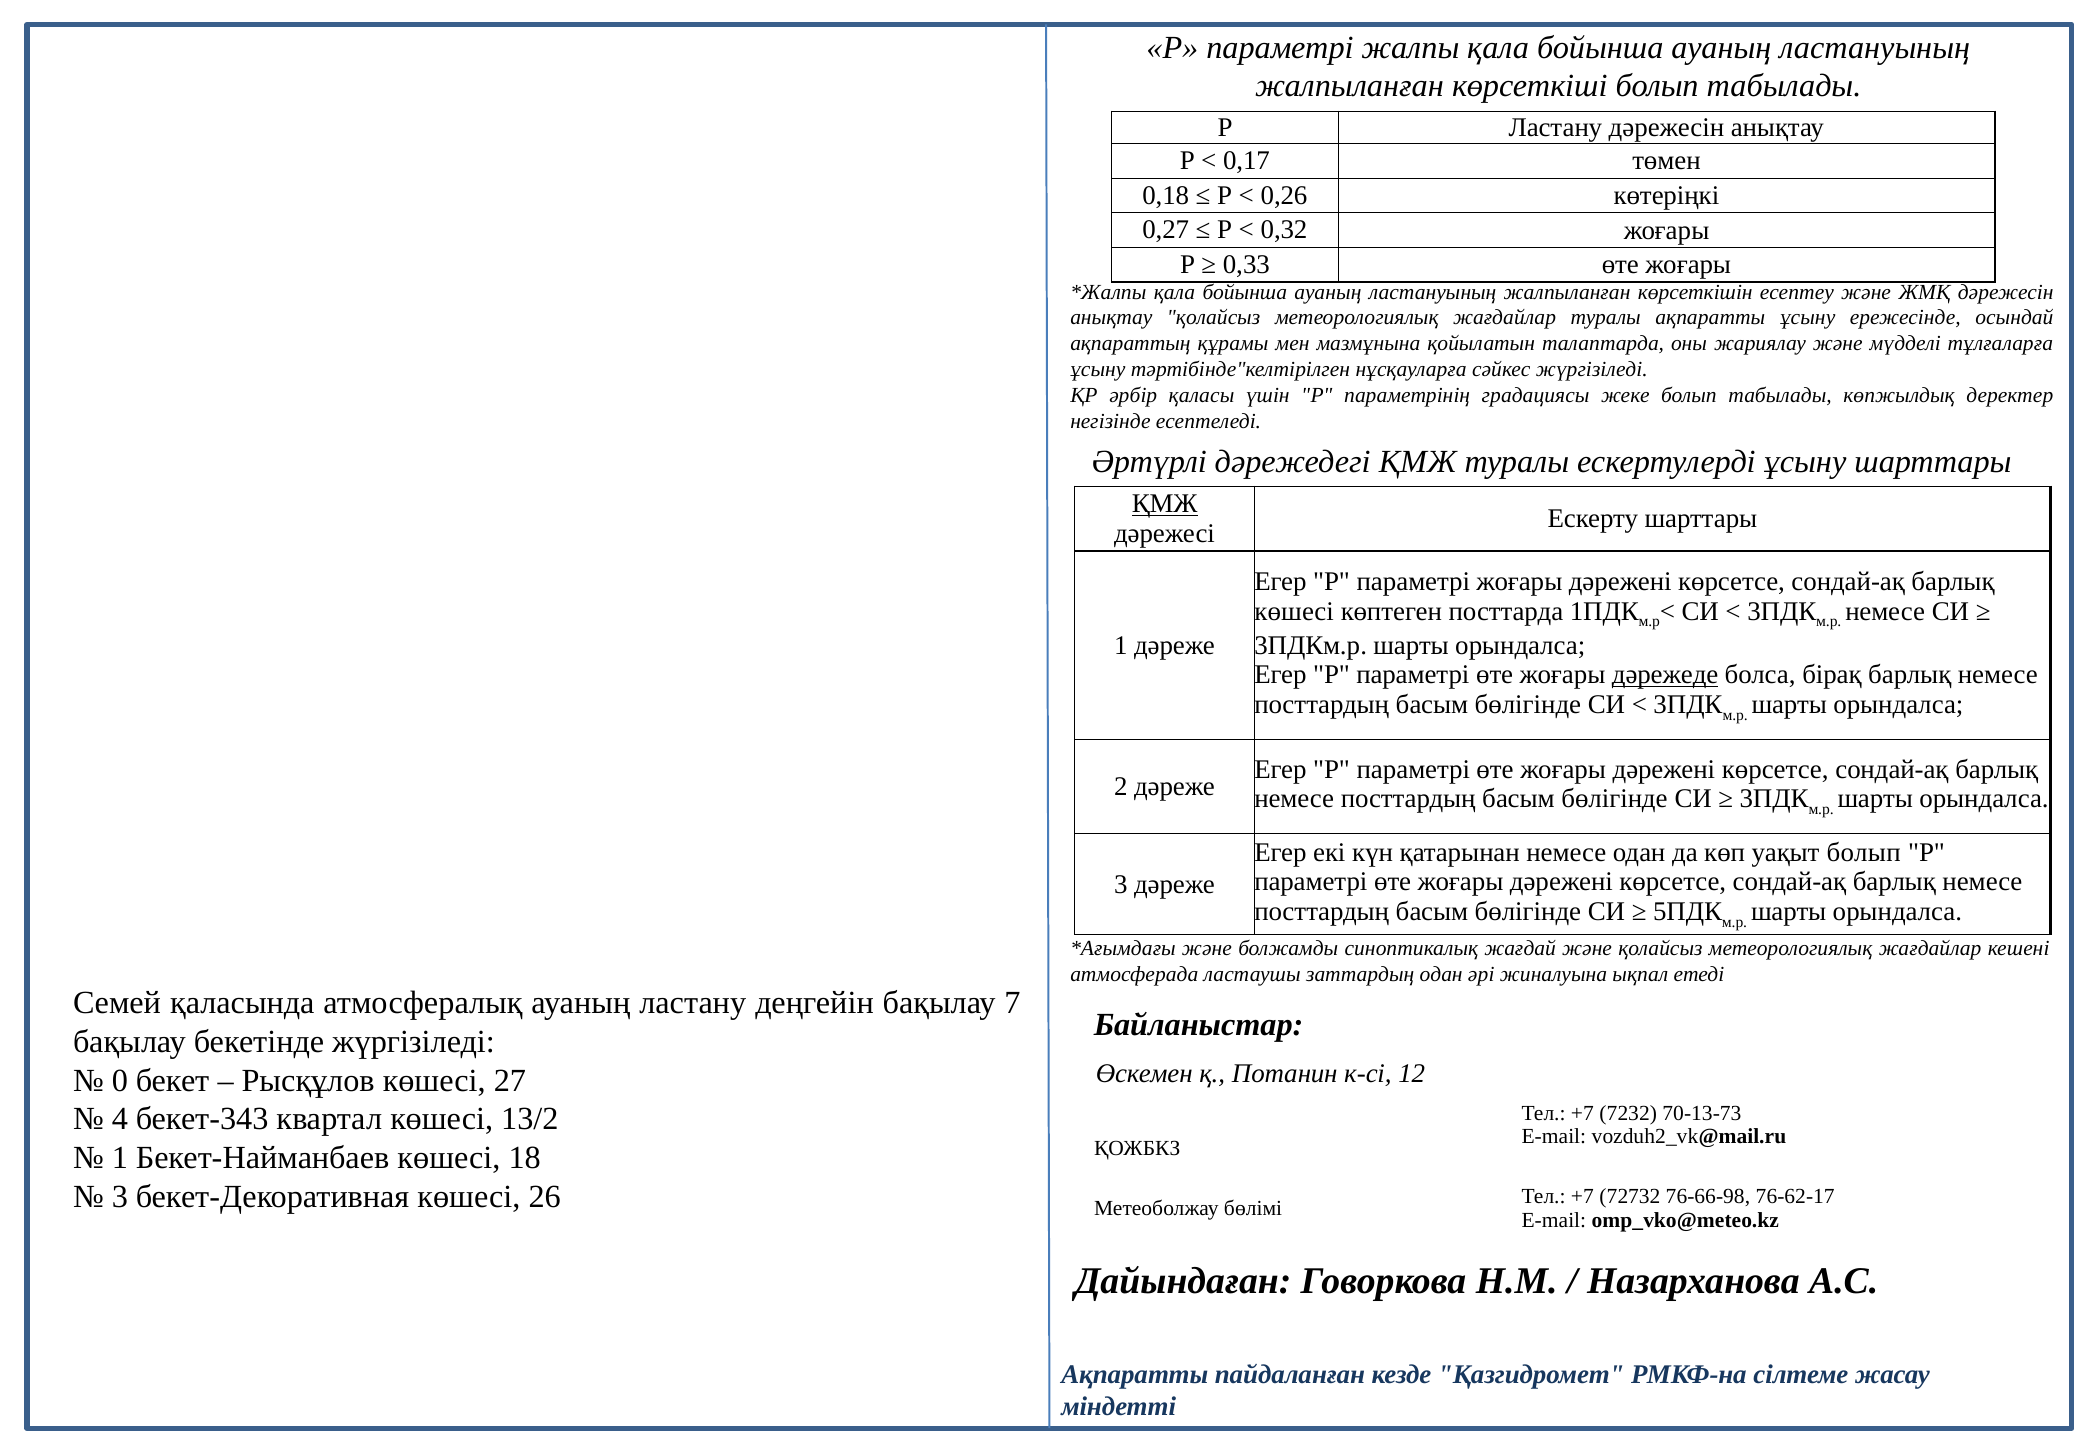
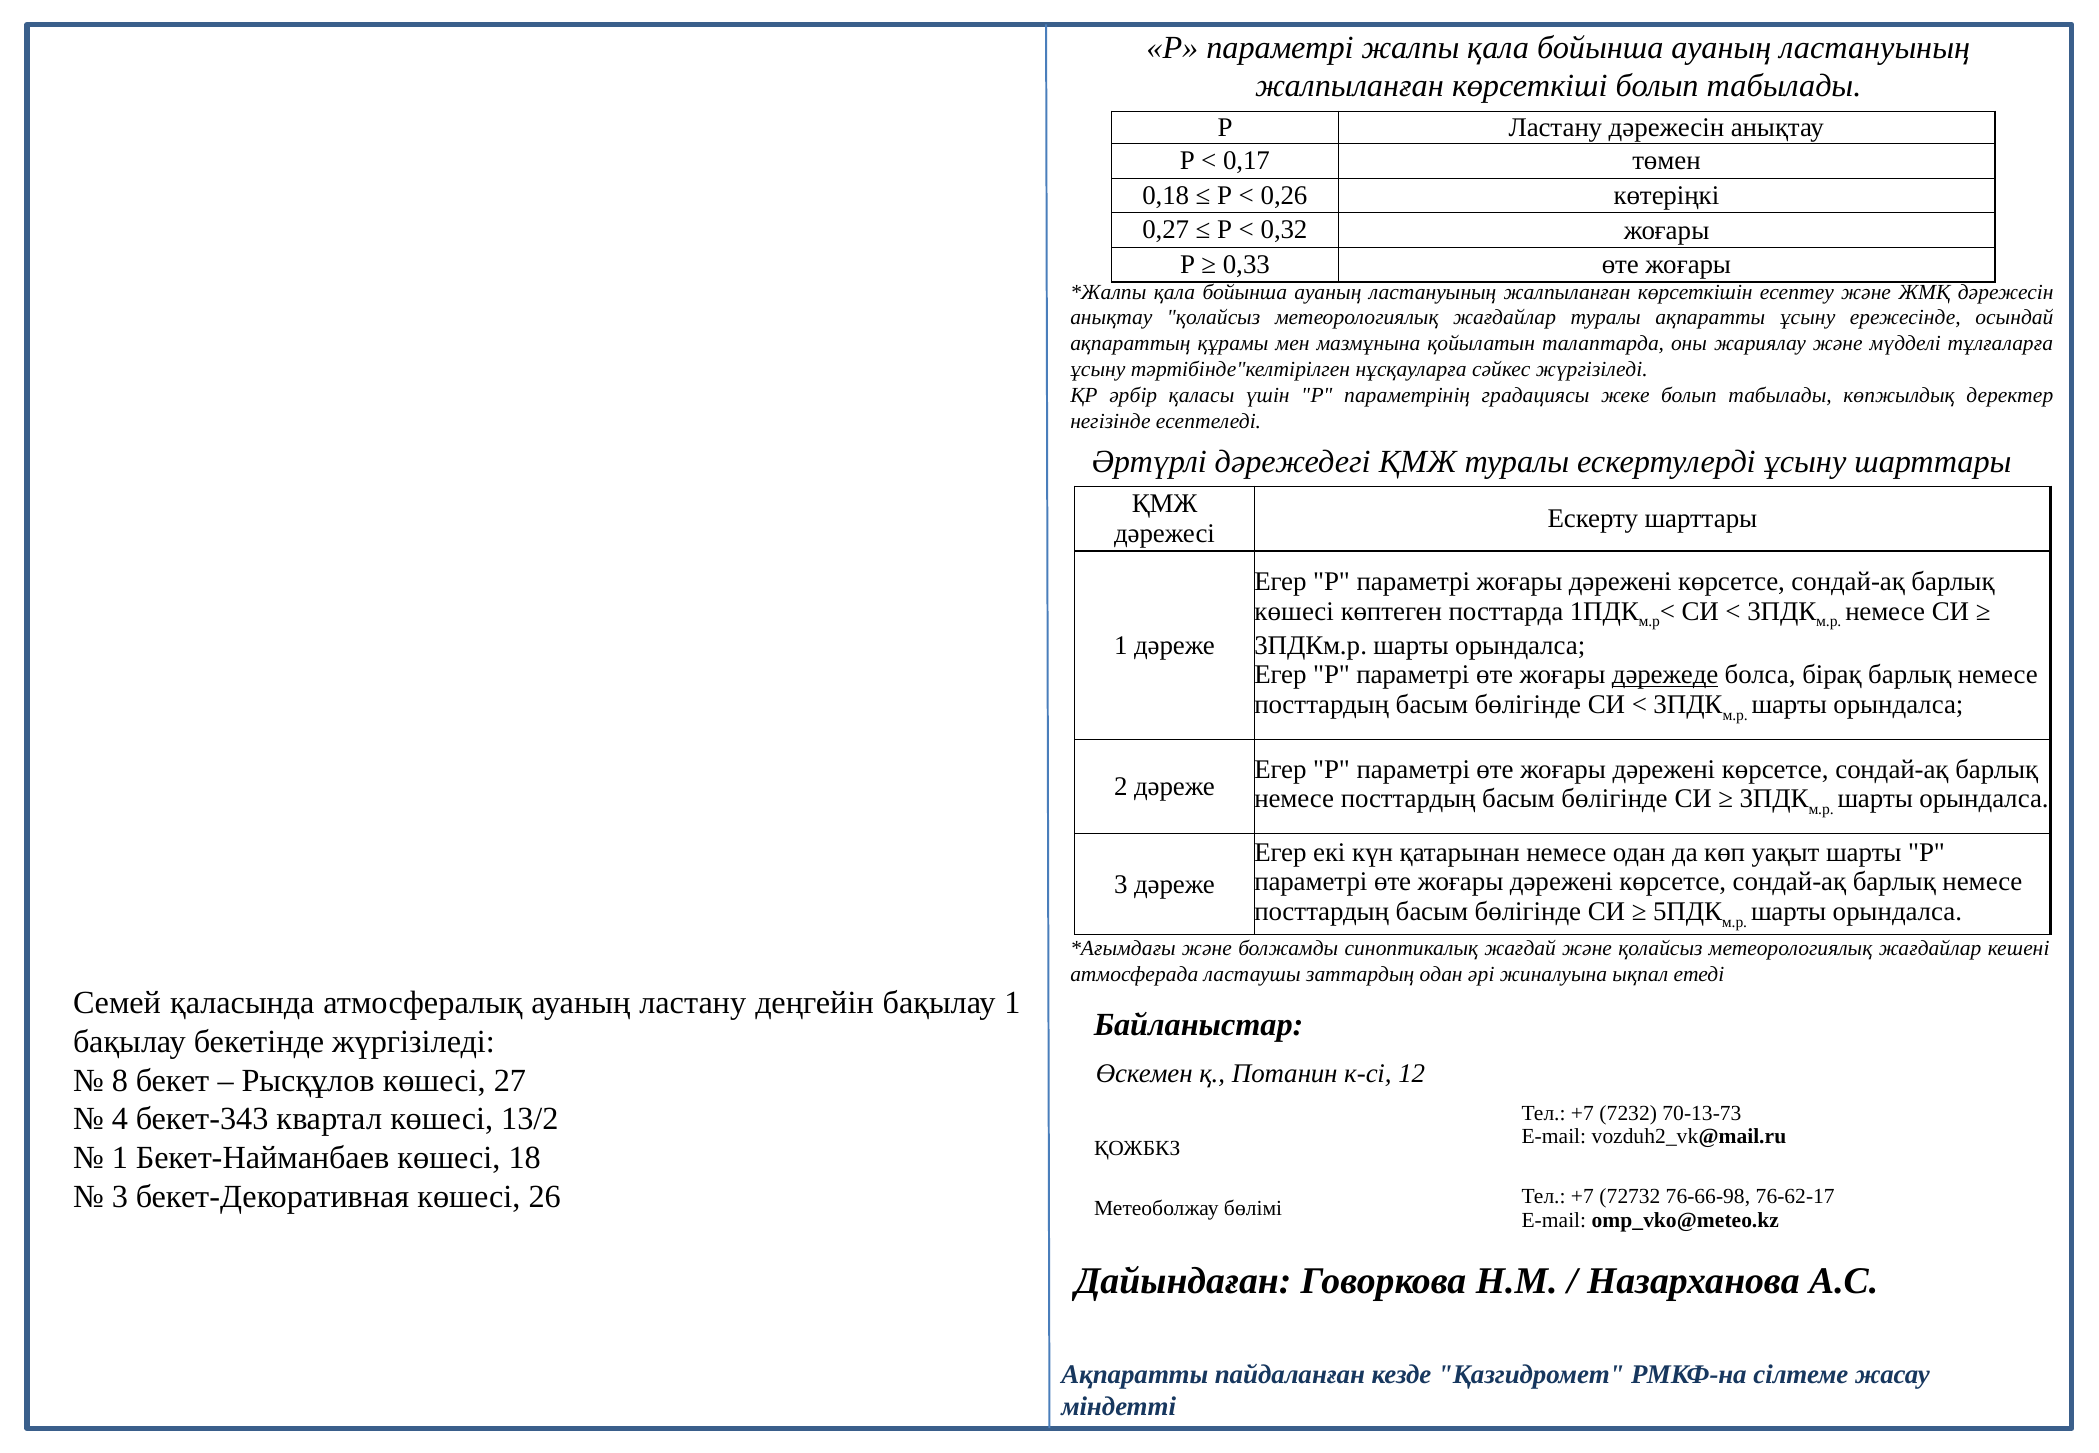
ҚМЖ underline: present -> none (1165, 504)
уақыт болып: болып -> шарты (1864, 852)
бақылау 7: 7 -> 1 (1013, 1003)
0: 0 -> 8 (120, 1081)
